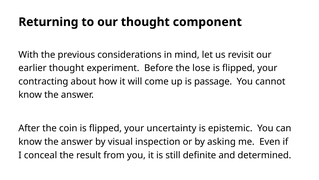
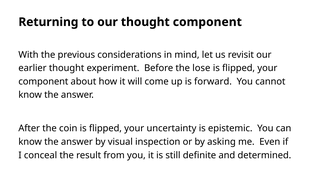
contracting: contracting -> component (43, 81)
passage: passage -> forward (213, 81)
